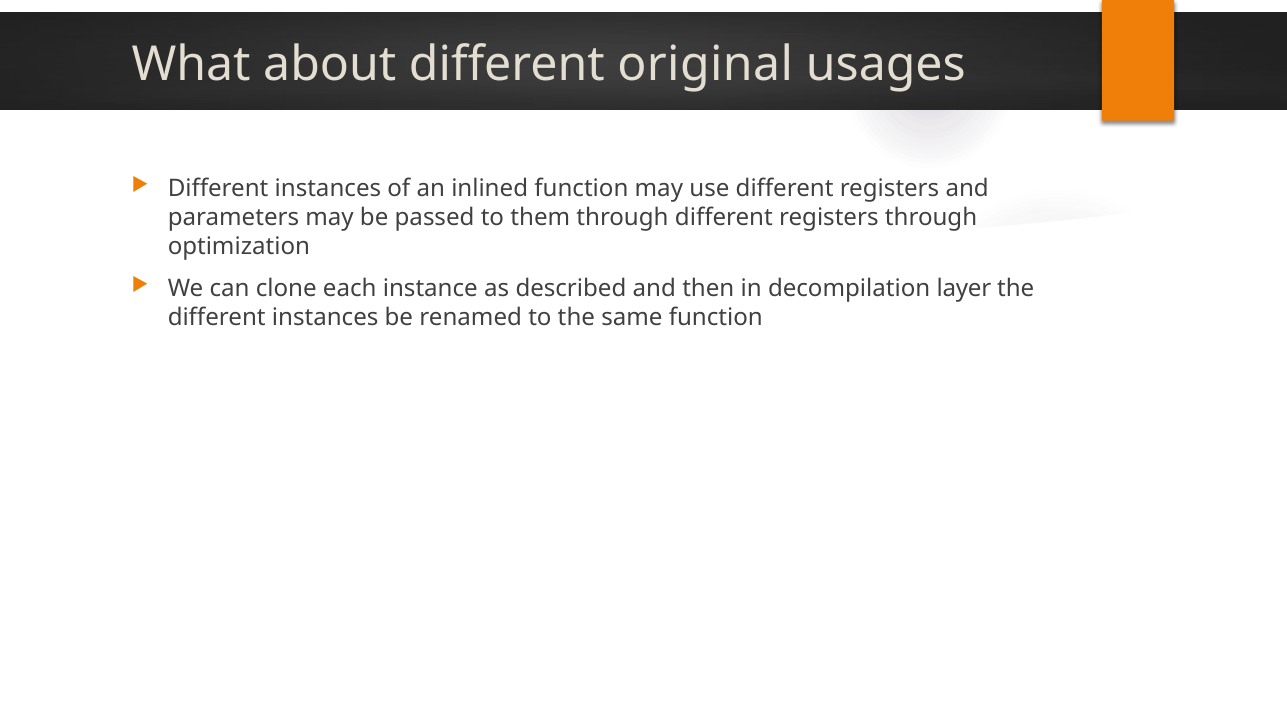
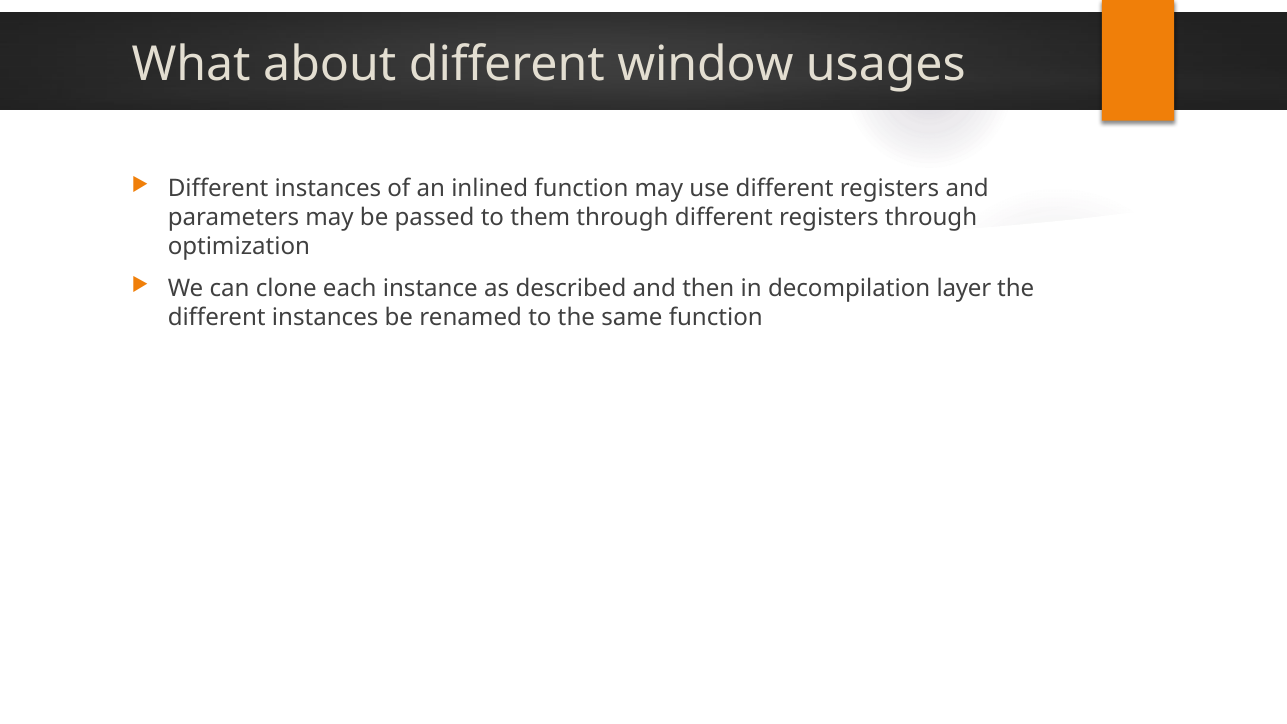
original: original -> window (705, 65)
